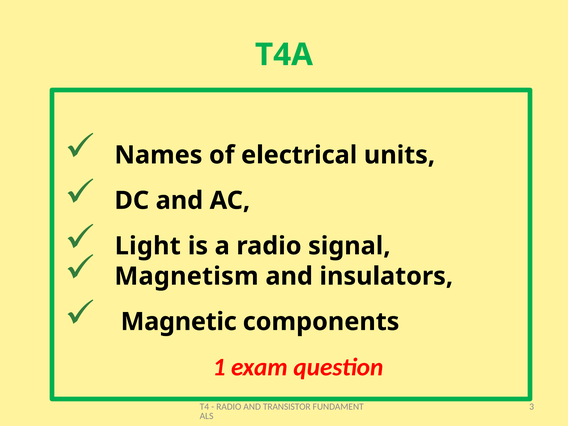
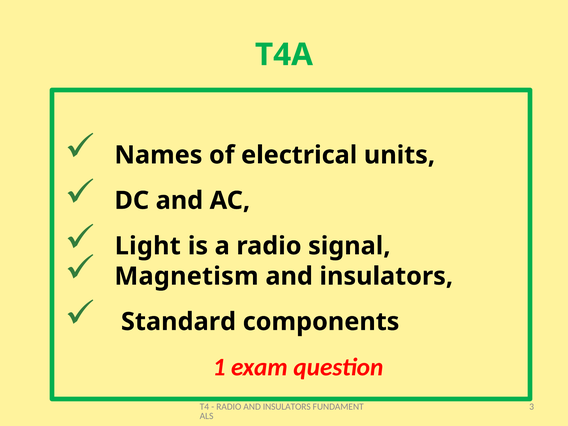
Magnetic: Magnetic -> Standard (179, 322)
RADIO AND TRANSISTOR: TRANSISTOR -> INSULATORS (287, 407)
